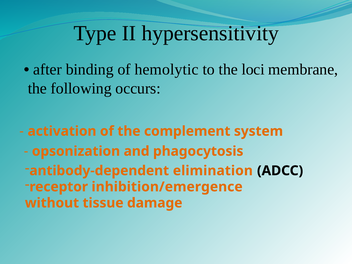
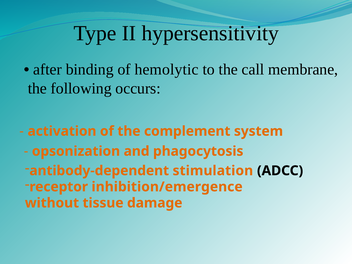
loci: loci -> call (253, 69)
elimination: elimination -> stimulation (213, 171)
